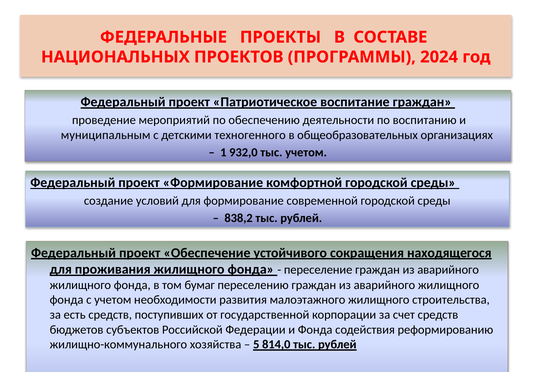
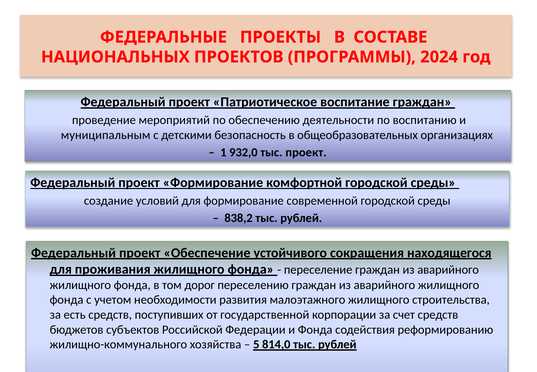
техногенного: техногенного -> безопасность (250, 135)
тыс учетом: учетом -> проект (306, 152)
бумаг: бумаг -> дорог (200, 285)
